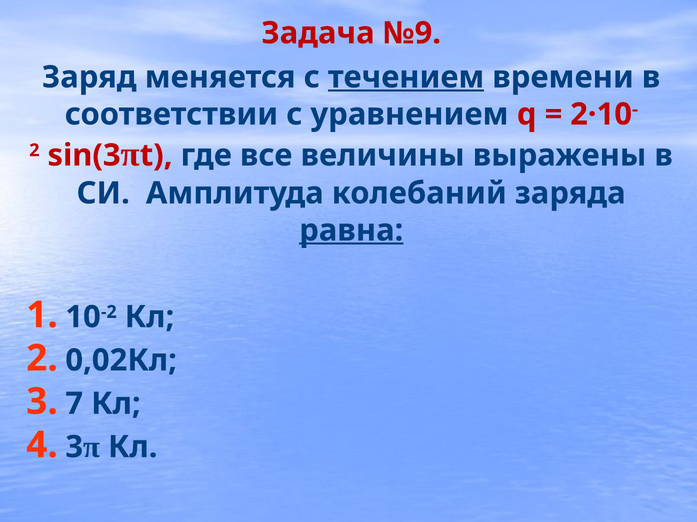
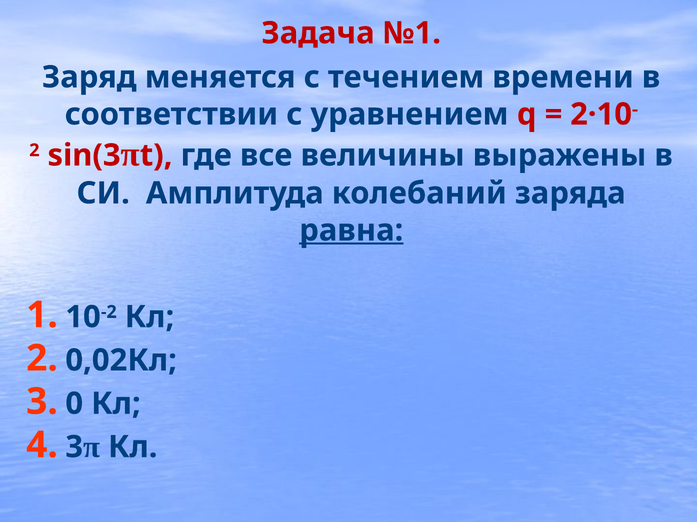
№9: №9 -> №1 (412, 33)
течением underline: present -> none (406, 77)
7: 7 -> 0 (74, 404)
